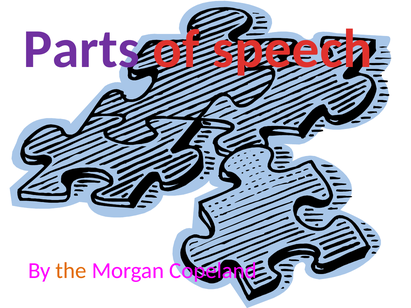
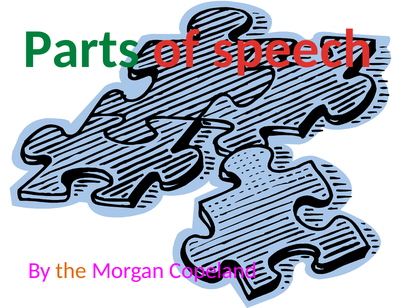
Parts colour: purple -> green (81, 49)
